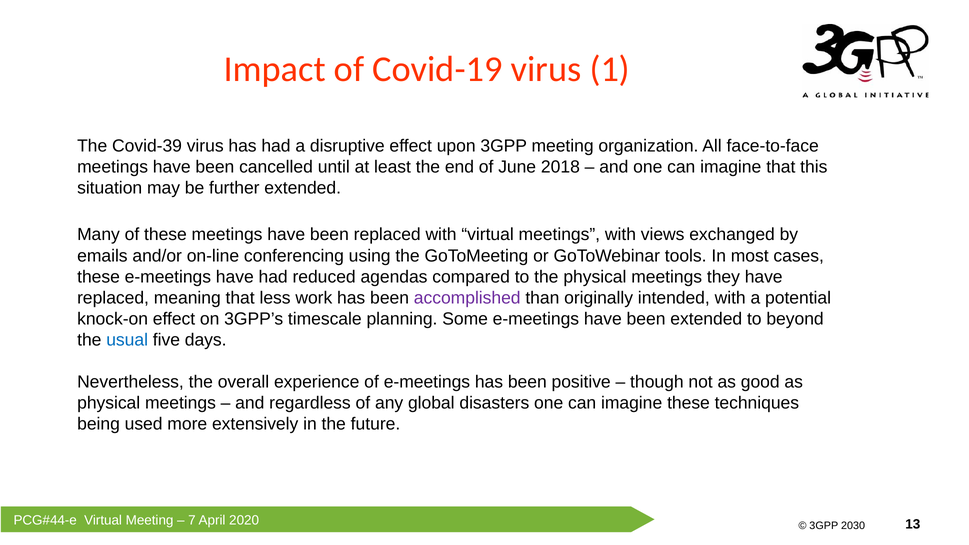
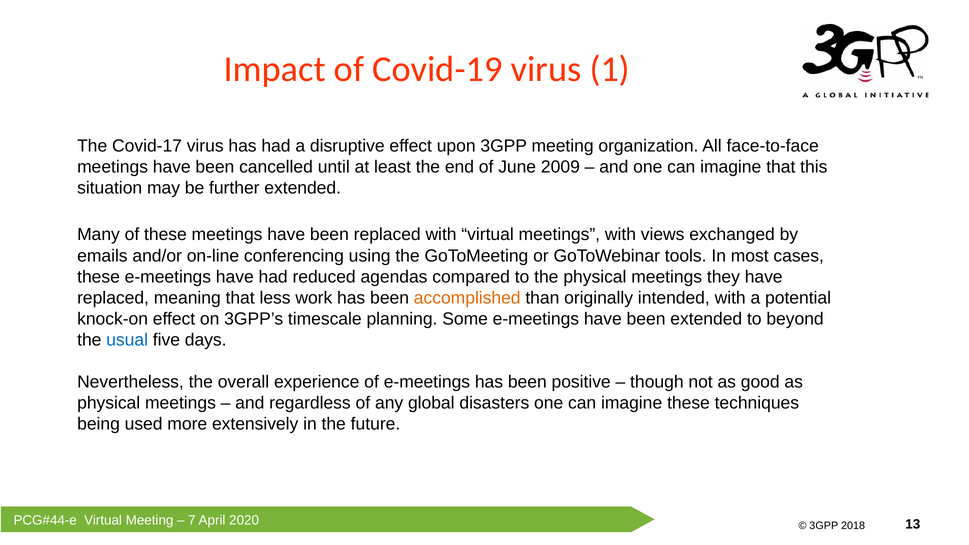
Covid-39: Covid-39 -> Covid-17 (147, 146)
2018: 2018 -> 2009 (560, 167)
accomplished colour: purple -> orange (467, 298)
2030: 2030 -> 2018 (853, 526)
